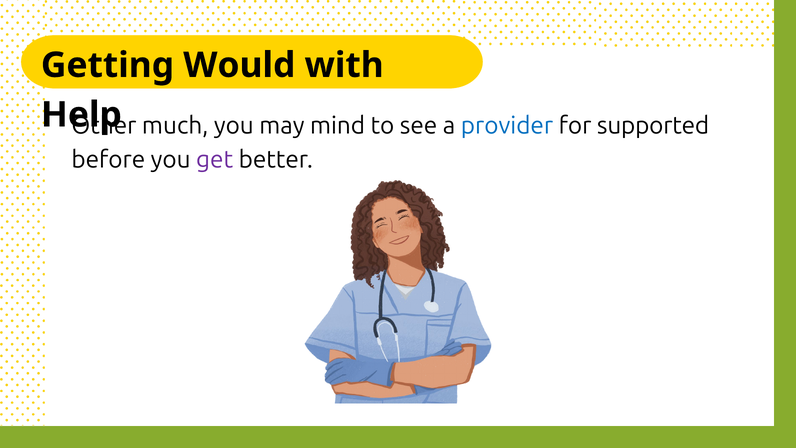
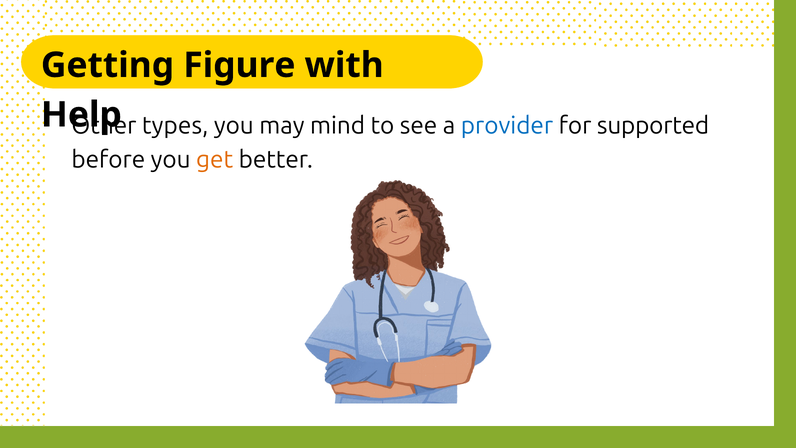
Would: Would -> Figure (239, 65)
much: much -> types (175, 126)
get colour: purple -> orange (215, 160)
